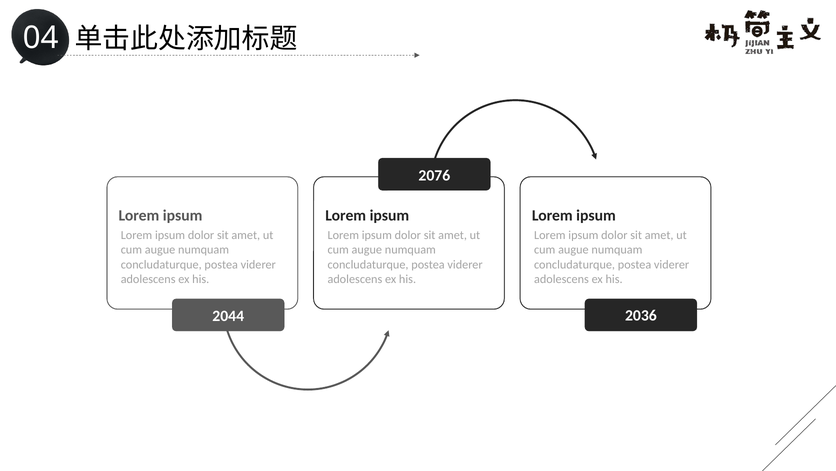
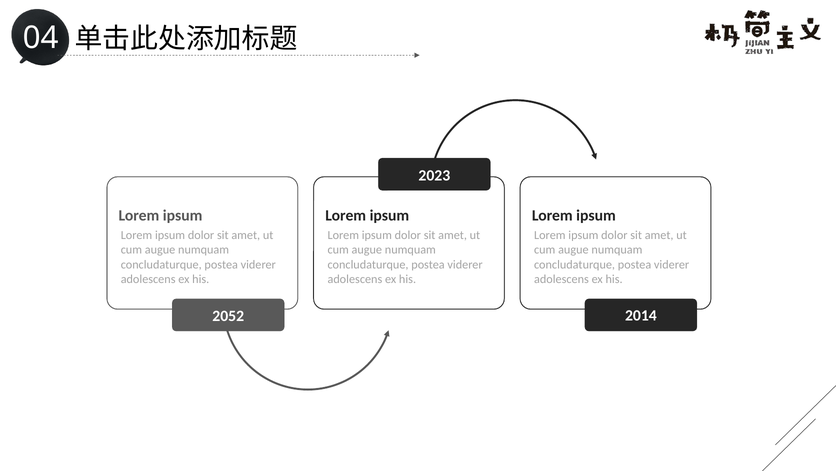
2076: 2076 -> 2023 (434, 175)
2036: 2036 -> 2014 (641, 315)
2044: 2044 -> 2052 (228, 315)
